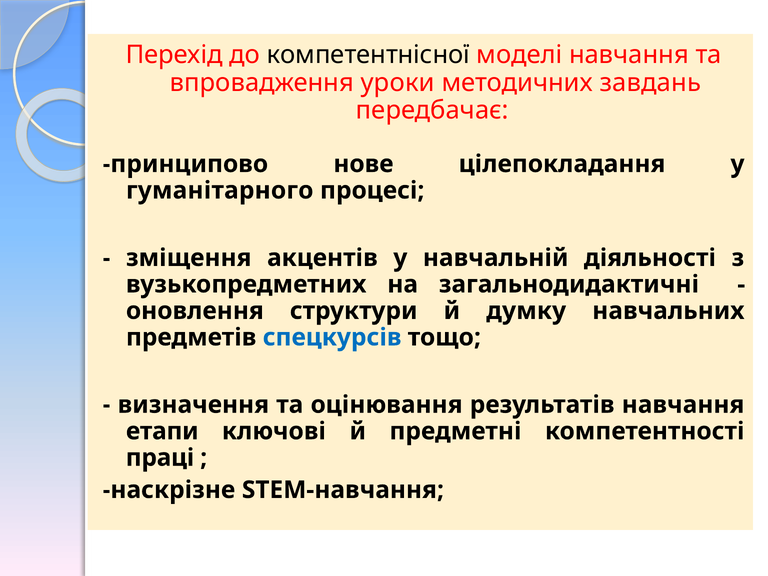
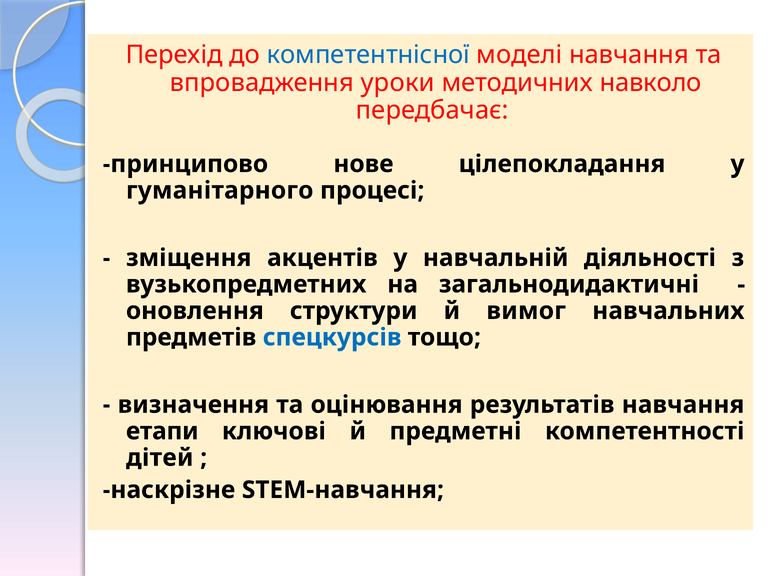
компетентнісної colour: black -> blue (368, 55)
завдань: завдань -> навколо (651, 83)
думку: думку -> вимог (526, 311)
праці: праці -> дітей (160, 458)
